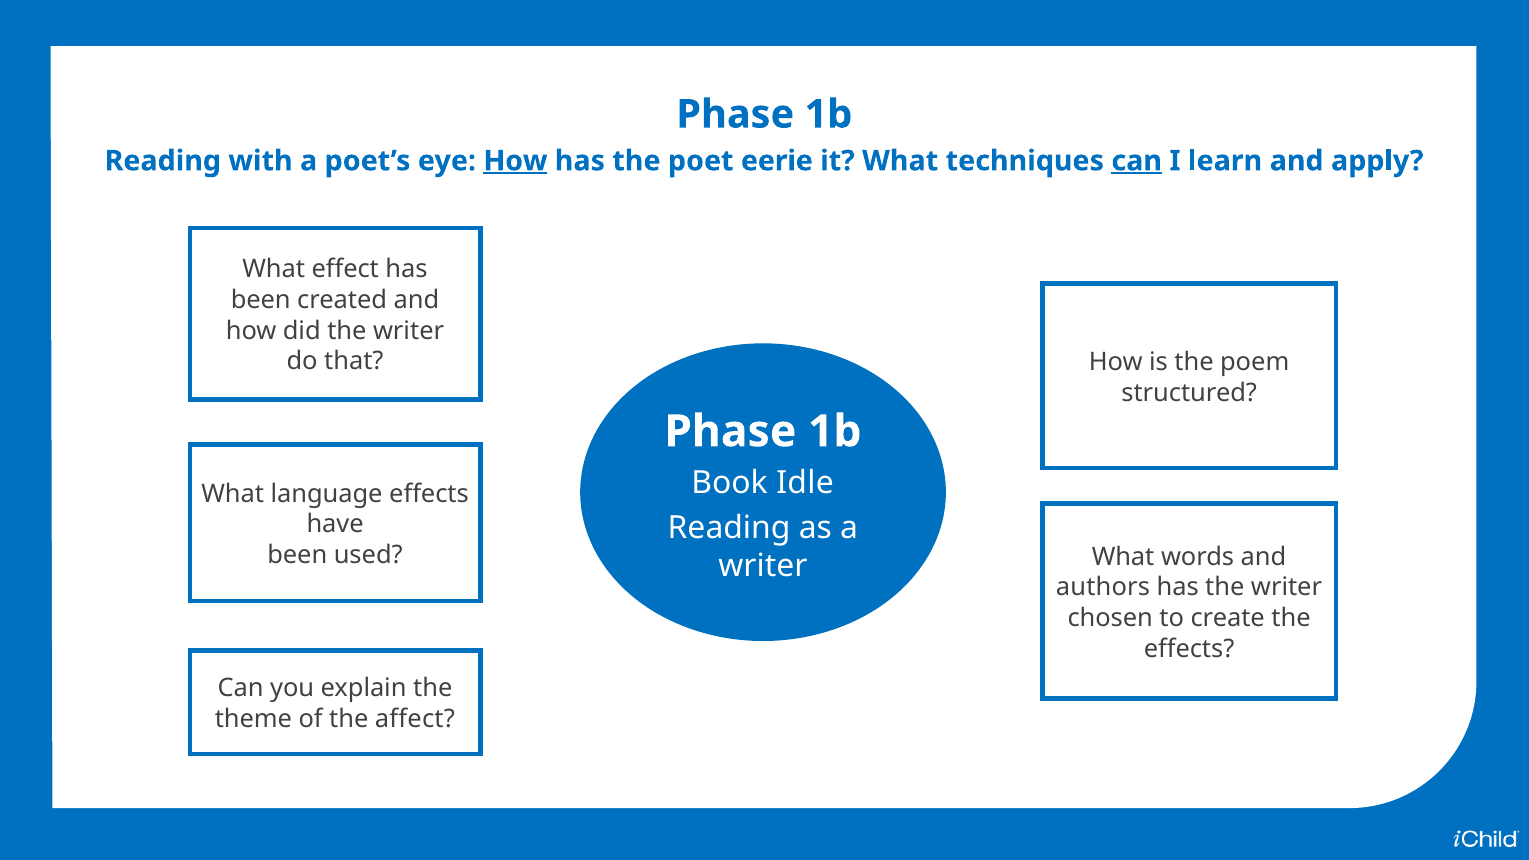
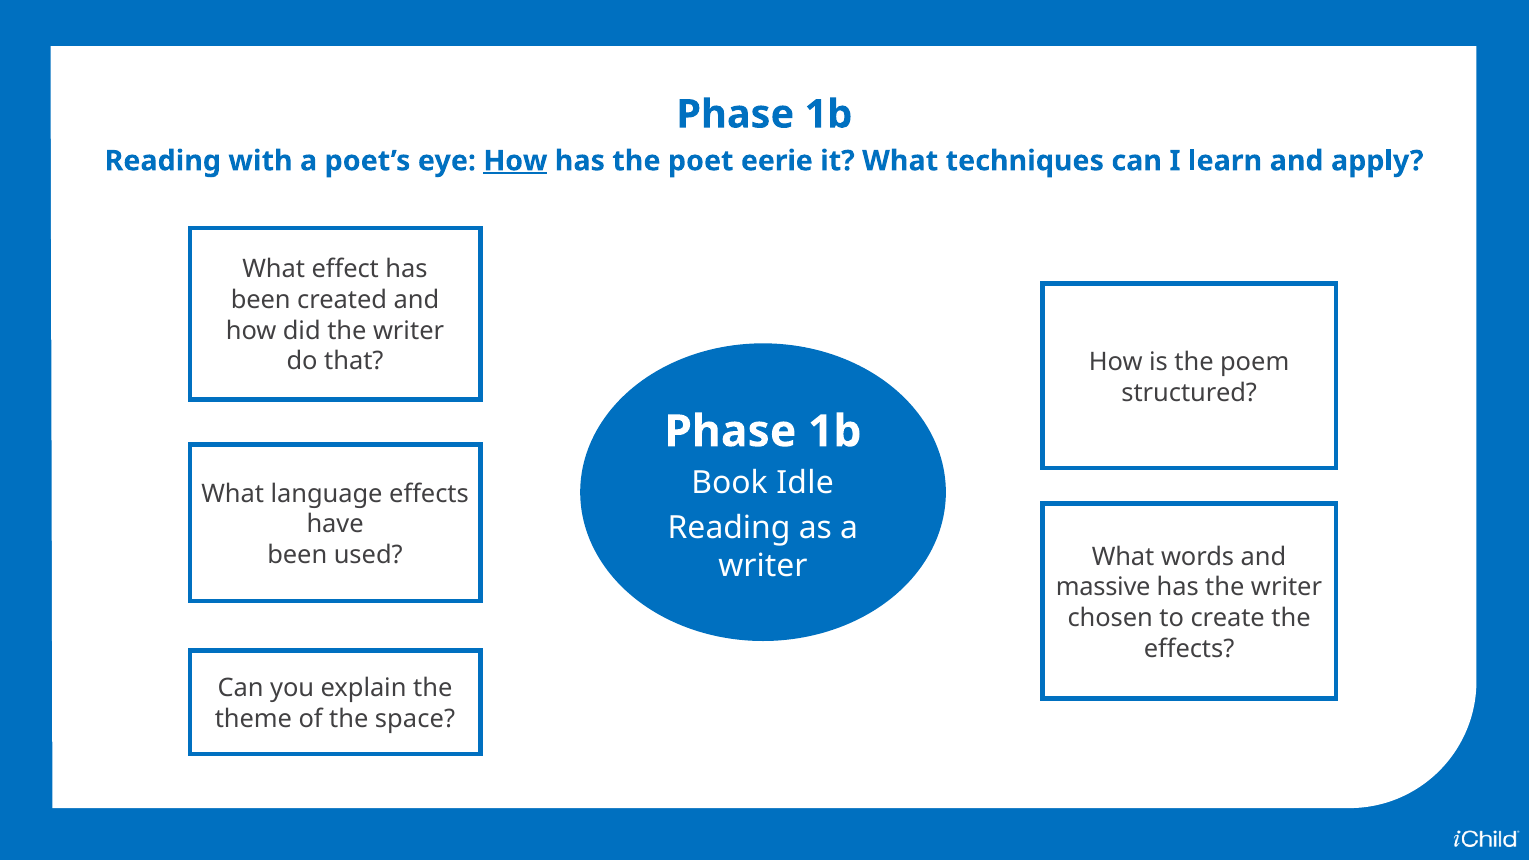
can underline: present -> none (1137, 161)
authors: authors -> massive (1103, 588)
affect: affect -> space (415, 719)
